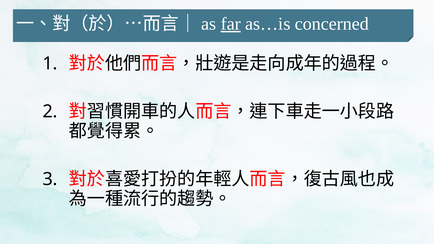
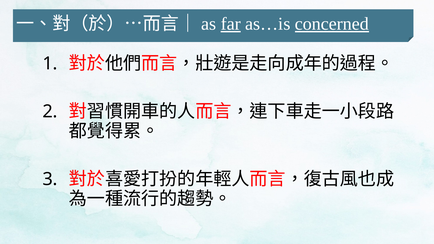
concerned underline: none -> present (332, 24)
